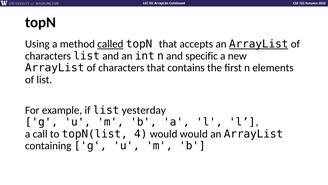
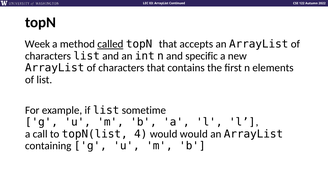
Using: Using -> Week (37, 44)
ArrayList underline: present -> none (259, 44)
yesterday: yesterday -> sometime (144, 110)
